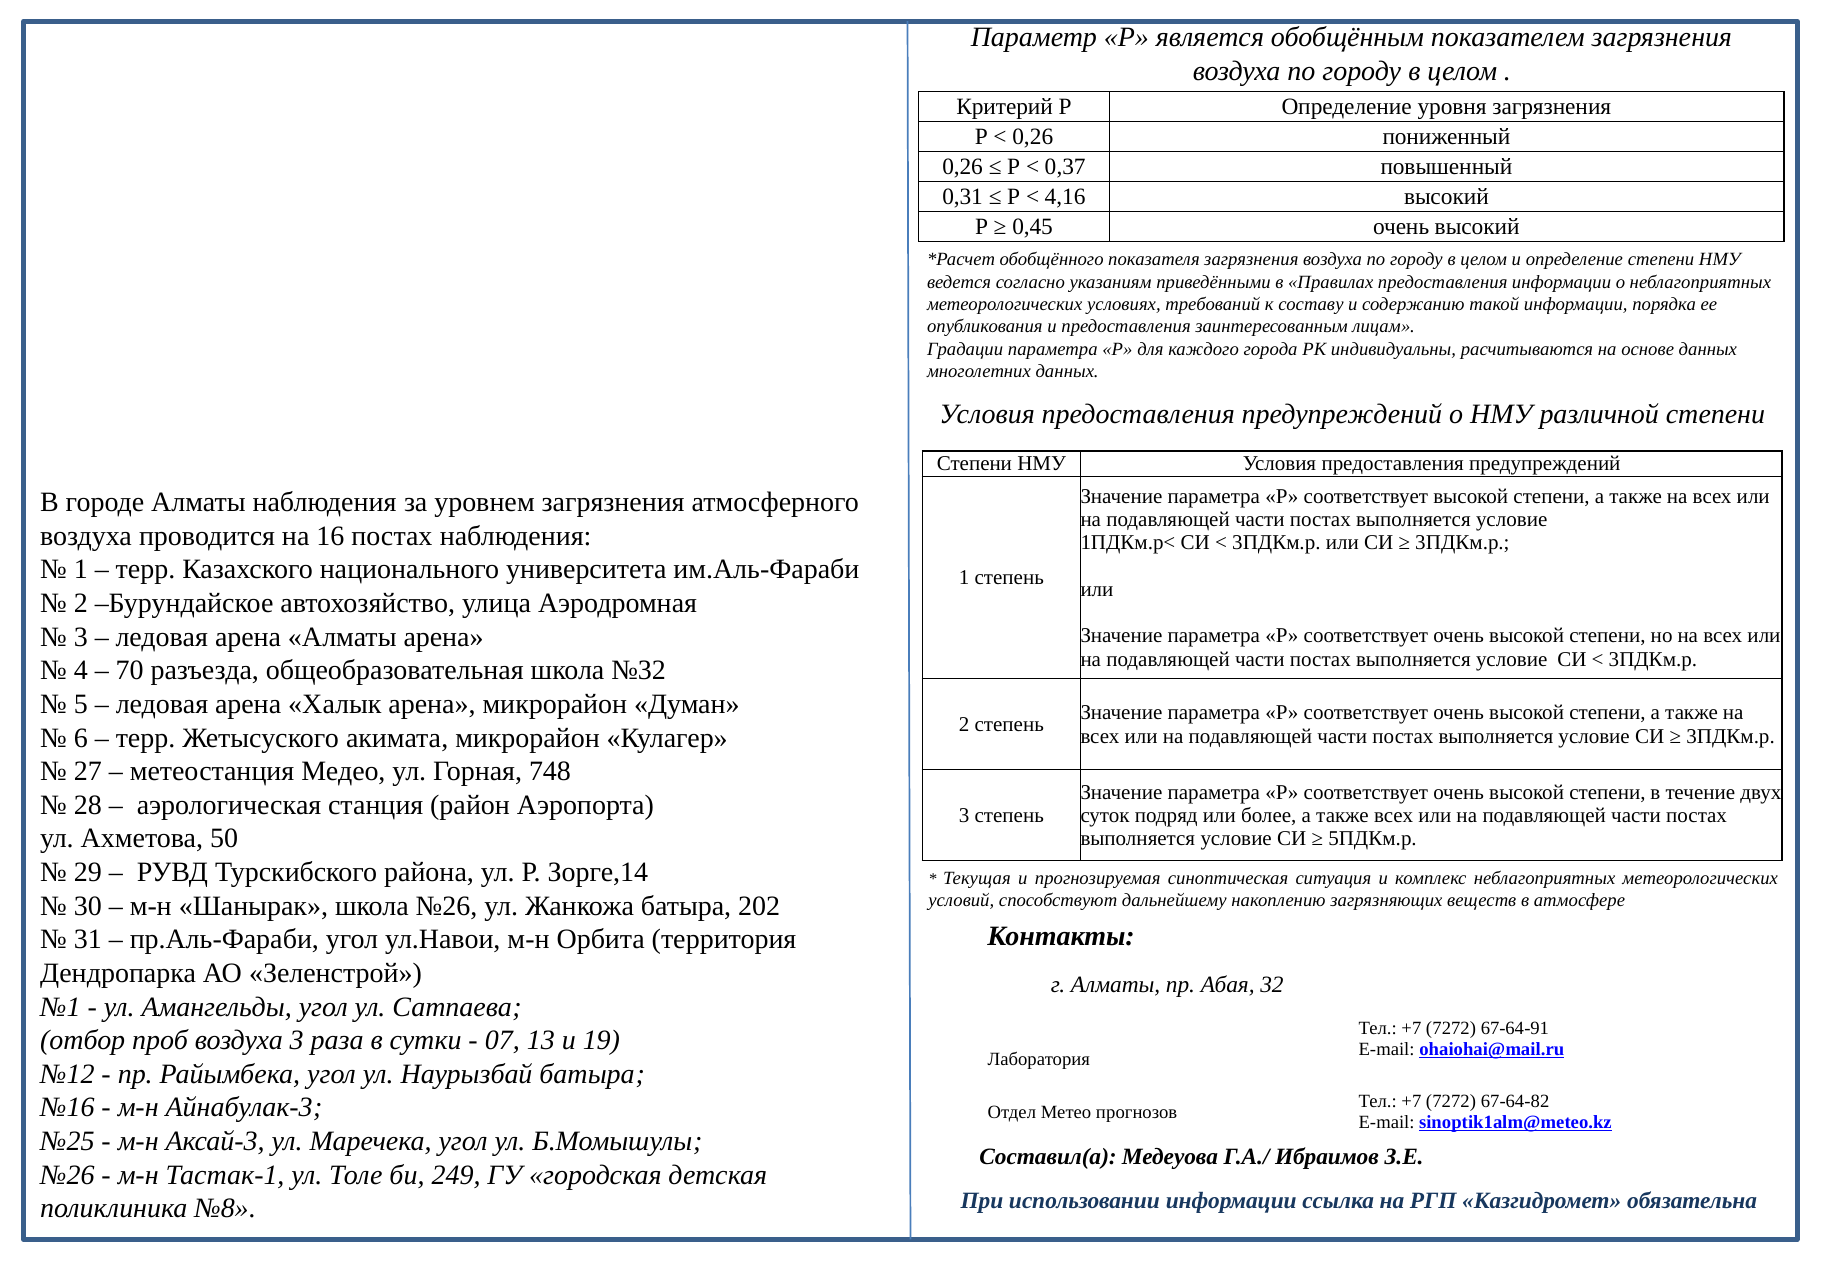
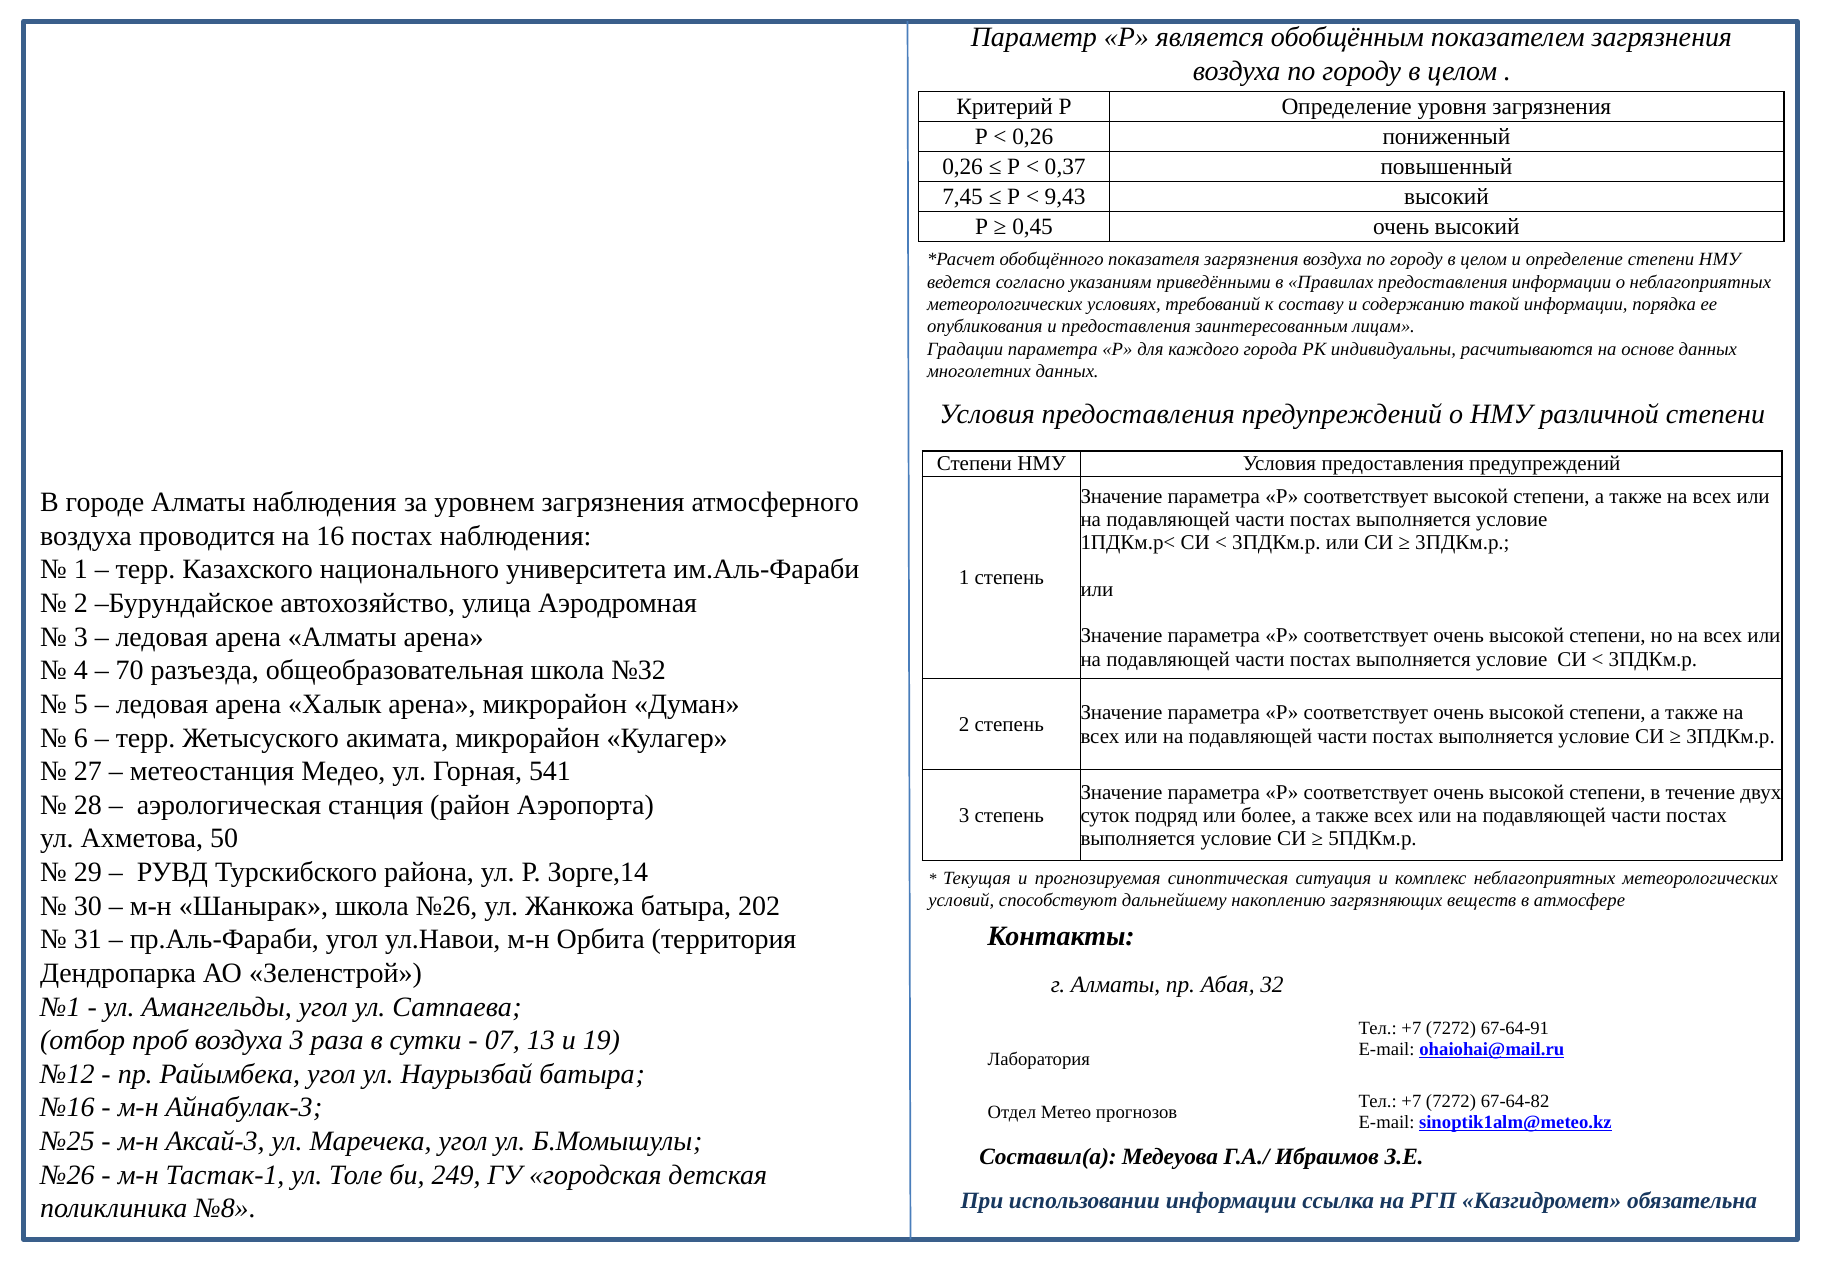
0,31: 0,31 -> 7,45 (963, 197)
4,16: 4,16 -> 9,43 (1065, 197)
748: 748 -> 541 (550, 771)
